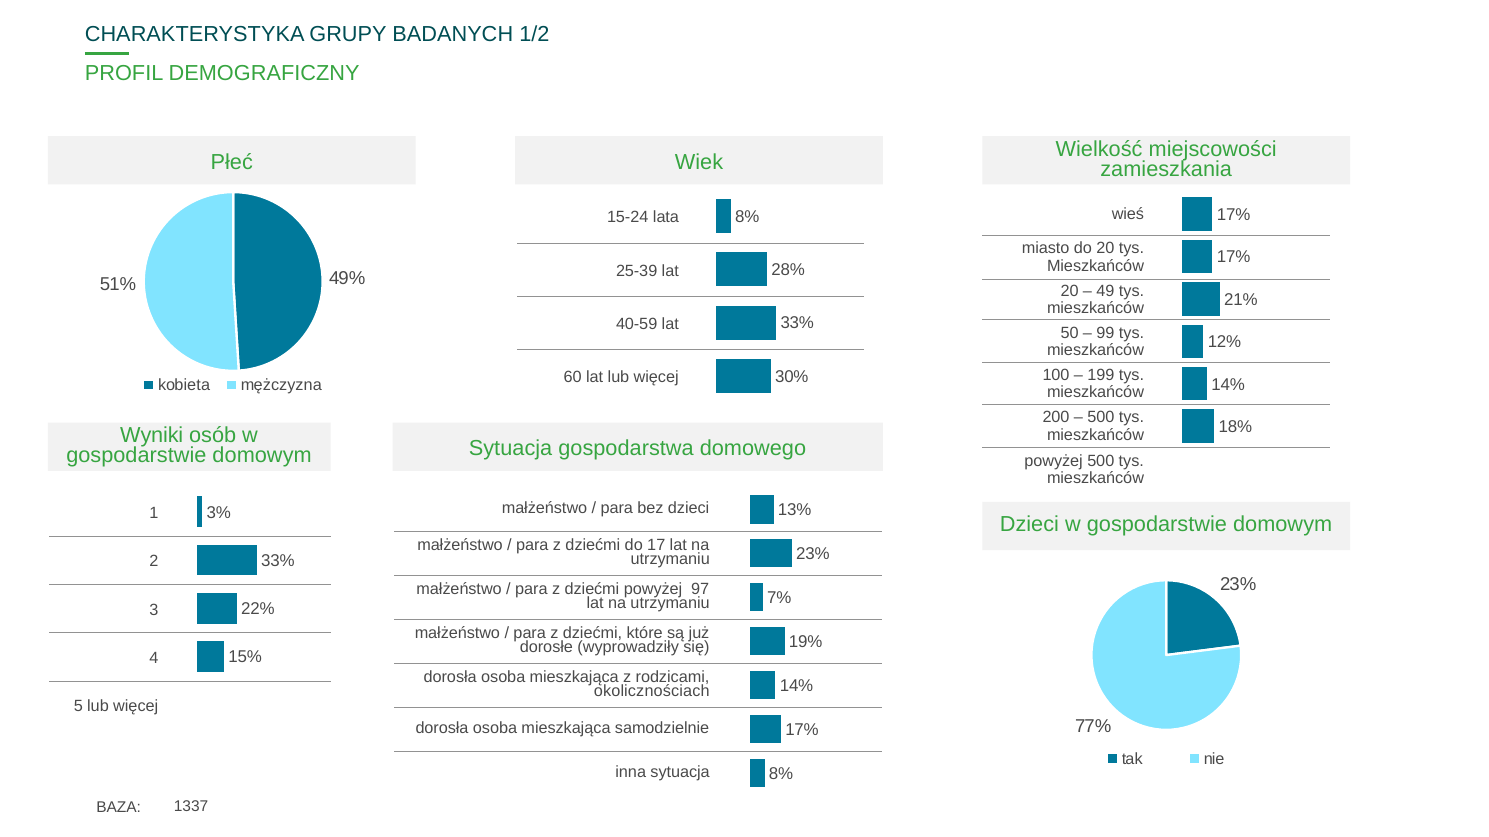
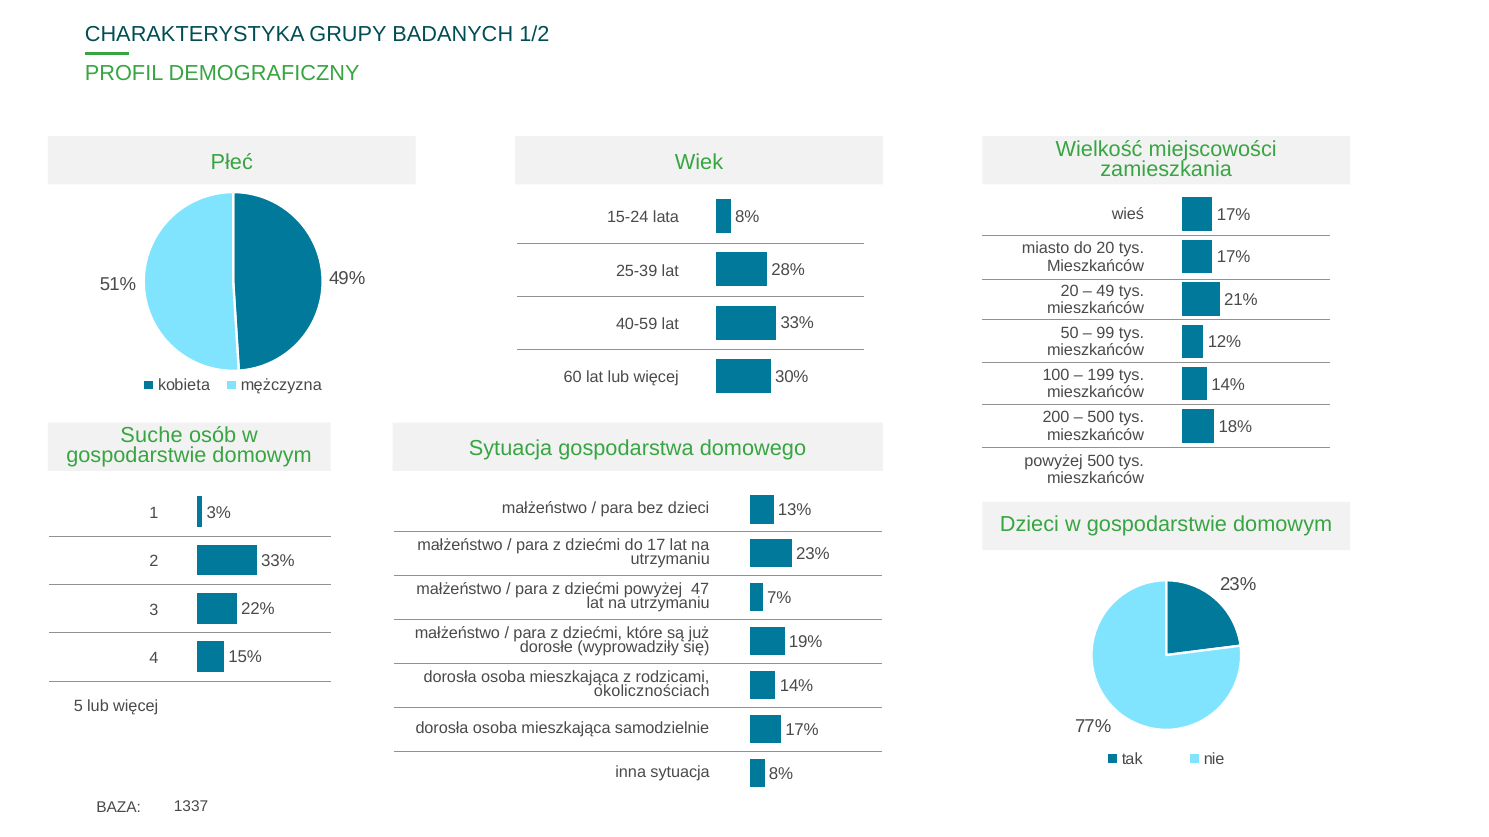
Wyniki: Wyniki -> Suche (152, 436)
97: 97 -> 47 (700, 589)
